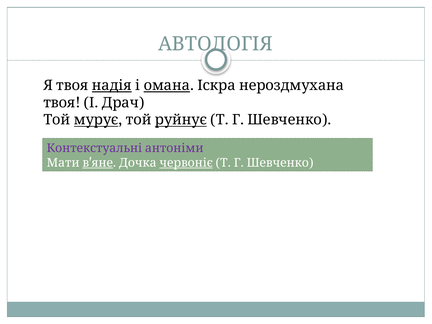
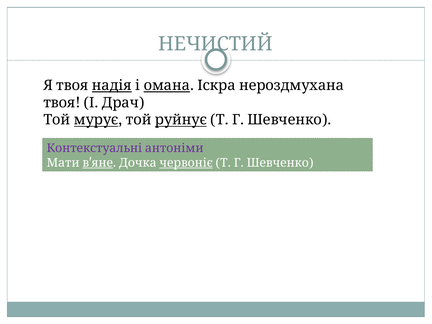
АВТОЛОГІЯ: АВТОЛОГІЯ -> НЕЧИСТИЙ (215, 44)
